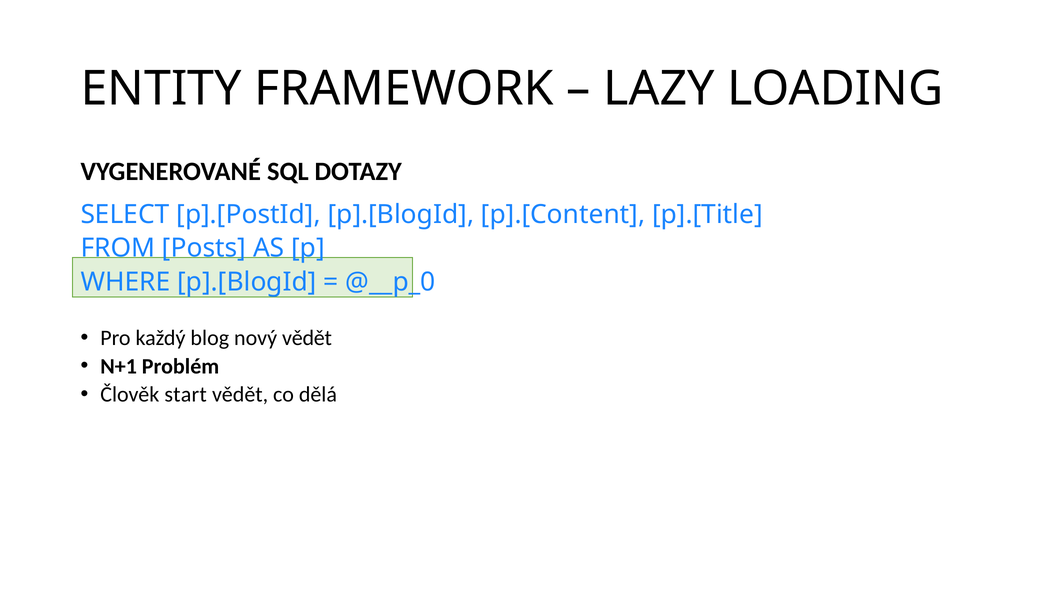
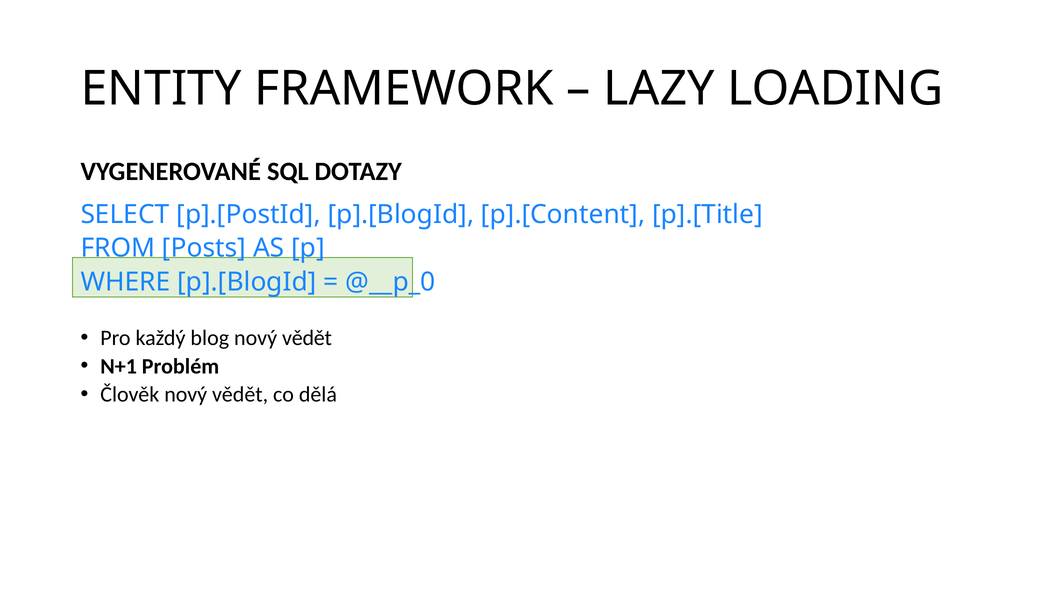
Člověk start: start -> nový (186, 395)
